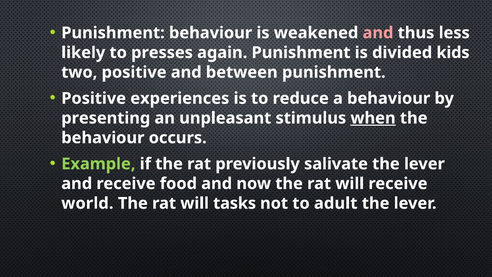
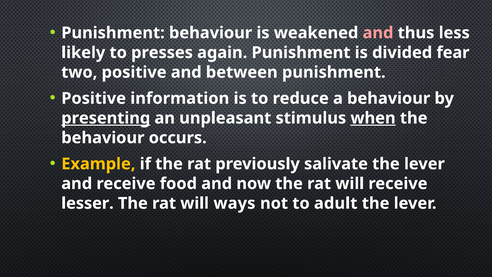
kids: kids -> fear (453, 53)
experiences: experiences -> information (180, 98)
presenting underline: none -> present (106, 118)
Example colour: light green -> yellow (98, 164)
world: world -> lesser (87, 203)
tasks: tasks -> ways (234, 203)
